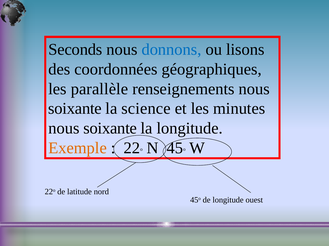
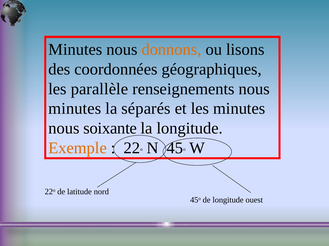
Seconds: Seconds -> Minutes (75, 50)
donnons colour: blue -> orange (171, 50)
soixante: soixante -> minutes (75, 109)
science: science -> séparés (146, 109)
